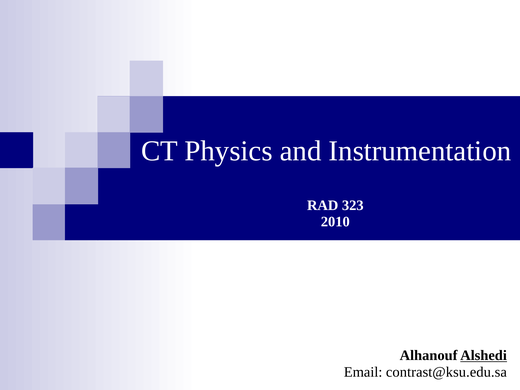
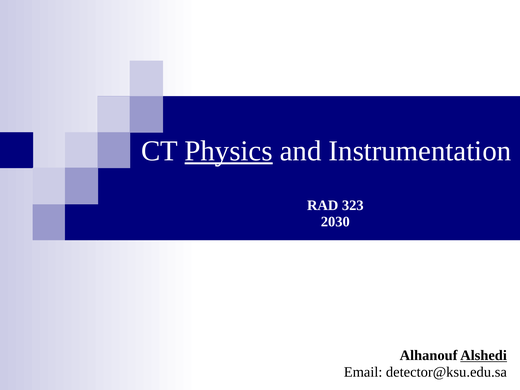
Physics underline: none -> present (229, 151)
2010: 2010 -> 2030 (335, 222)
contrast@ksu.edu.sa: contrast@ksu.edu.sa -> detector@ksu.edu.sa (446, 372)
